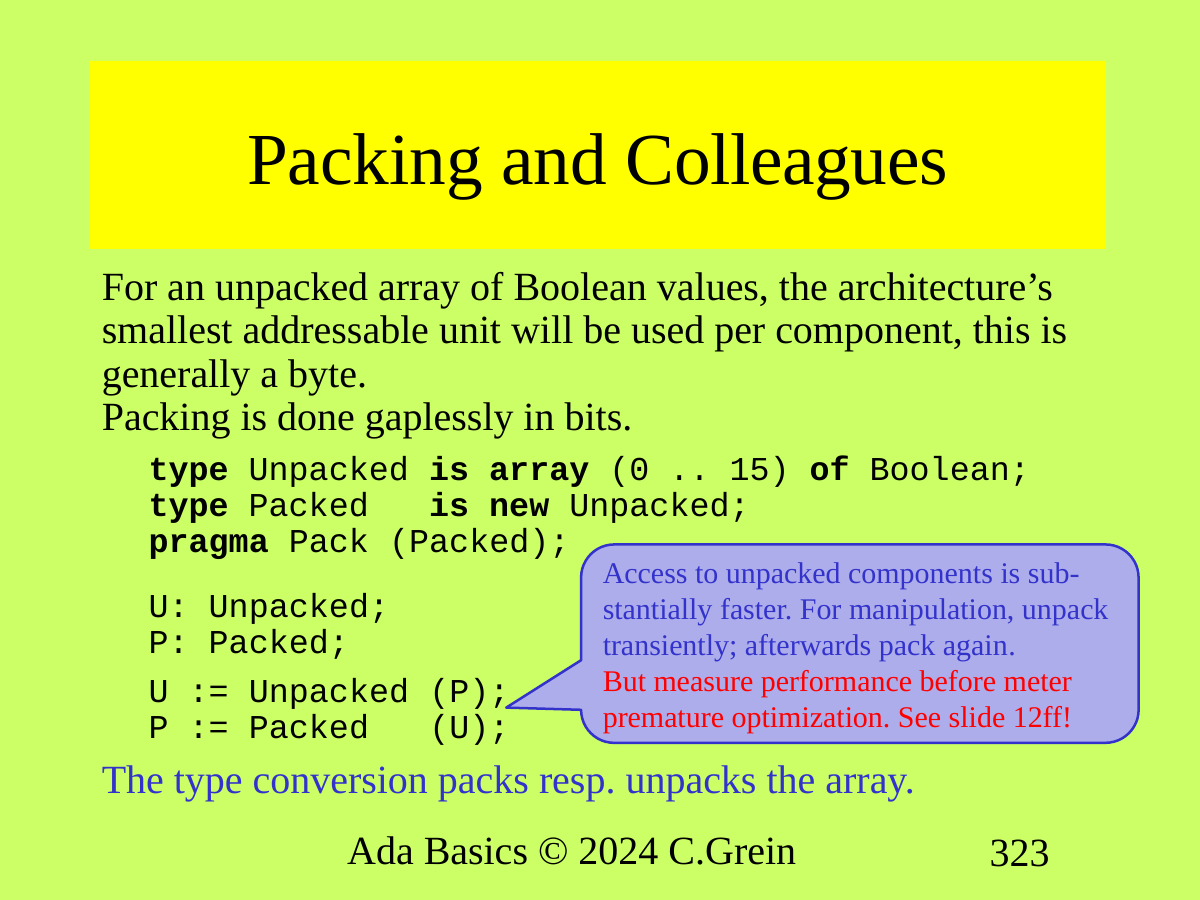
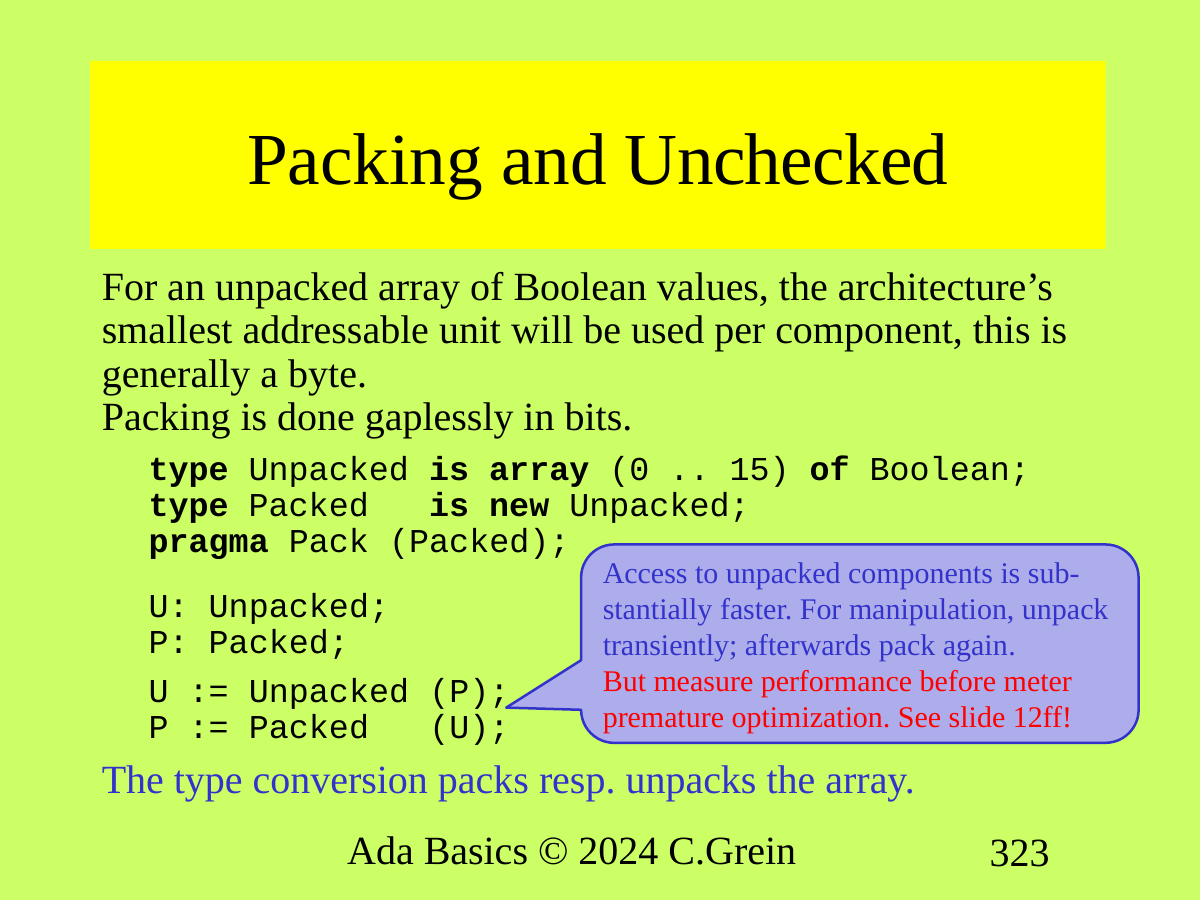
Colleagues: Colleagues -> Unchecked (787, 160)
